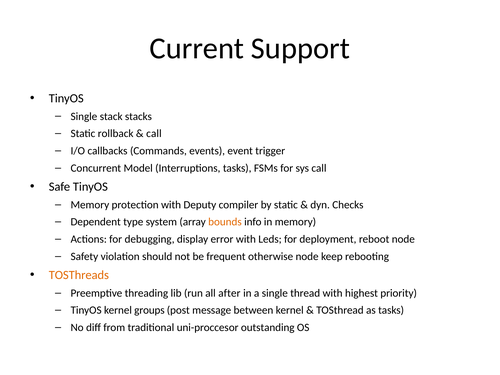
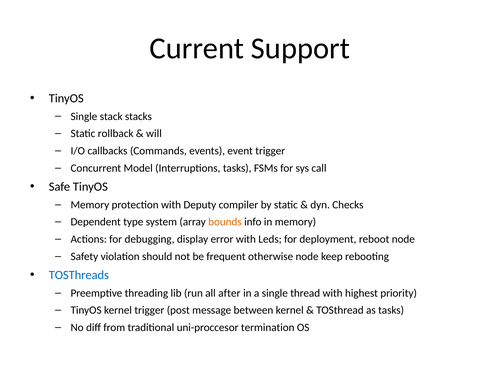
call: call -> will (154, 134)
TOSThreads colour: orange -> blue (79, 275)
kernel groups: groups -> trigger (149, 310)
outstanding: outstanding -> termination (268, 327)
